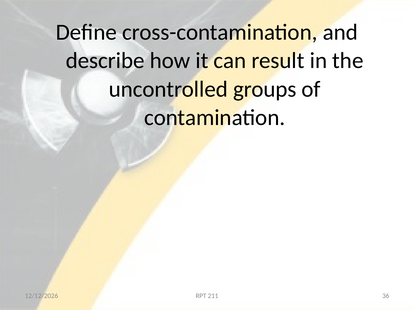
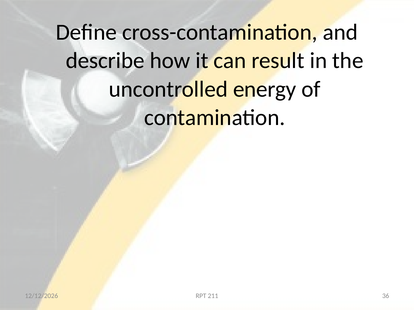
groups: groups -> energy (265, 89)
